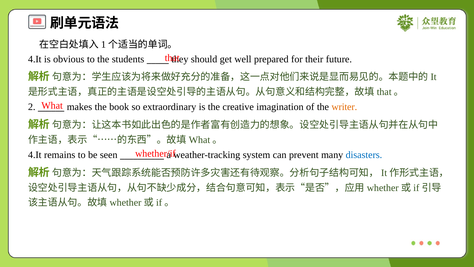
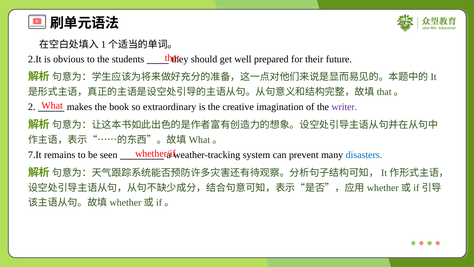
4.It: 4.It -> 2.It (35, 59)
writer colour: orange -> purple (344, 107)
4.It: 4.It -> 7.It (35, 155)
